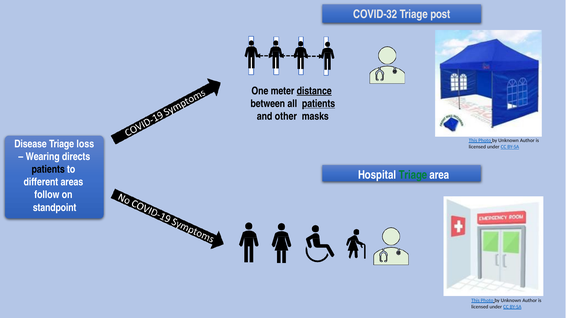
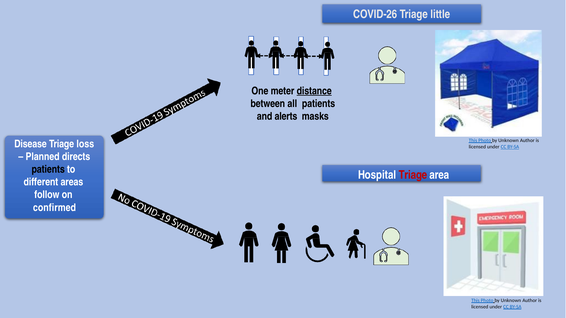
COVID-32: COVID-32 -> COVID-26 (375, 14)
post: post -> little (440, 14)
patients underline: present -> none (319, 104)
other: other -> alerts (286, 116)
Wearing: Wearing -> Planned (43, 157)
Triage colour: green -> red (413, 175)
standpoint: standpoint -> confirmed (54, 208)
